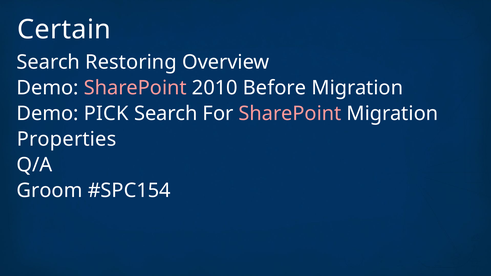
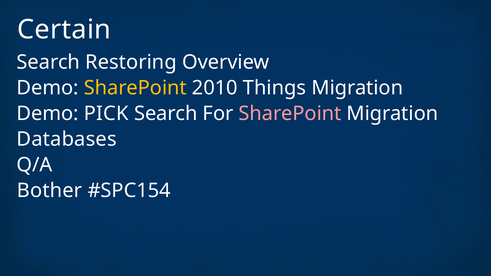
SharePoint colour: pink -> yellow (135, 88)
Before: Before -> Things (275, 88)
Properties: Properties -> Databases (67, 139)
Groom: Groom -> Bother (49, 191)
